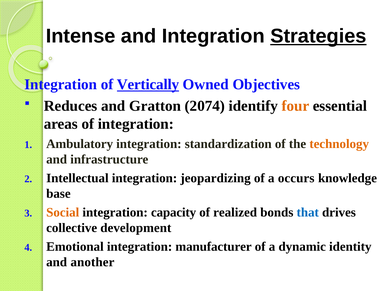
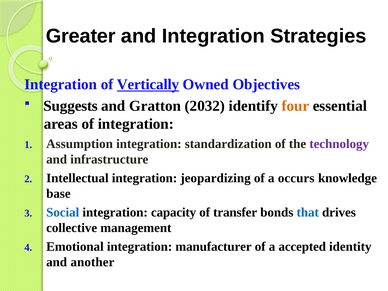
Intense: Intense -> Greater (81, 36)
Strategies underline: present -> none (318, 36)
Reduces: Reduces -> Suggests (71, 106)
2074: 2074 -> 2032 (205, 106)
Ambulatory: Ambulatory -> Assumption (80, 144)
technology colour: orange -> purple (339, 144)
Social colour: orange -> blue (63, 212)
realized: realized -> transfer (235, 212)
development: development -> management (136, 228)
dynamic: dynamic -> accepted (302, 247)
